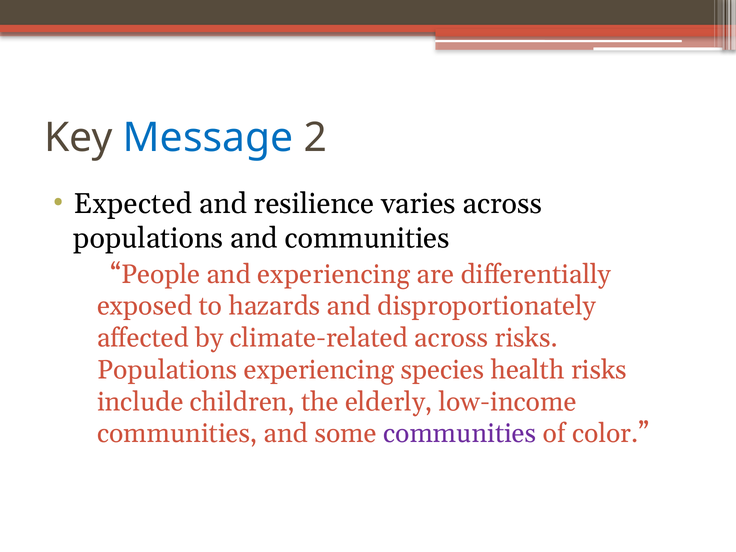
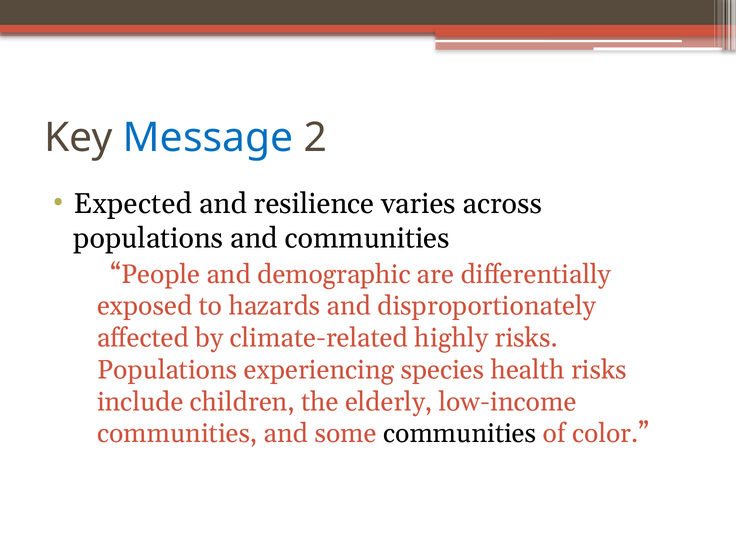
and experiencing: experiencing -> demographic (334, 274)
climate-related across: across -> highly (451, 338)
communities colour: purple -> black (460, 434)
